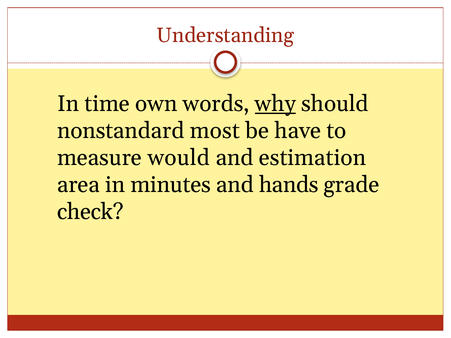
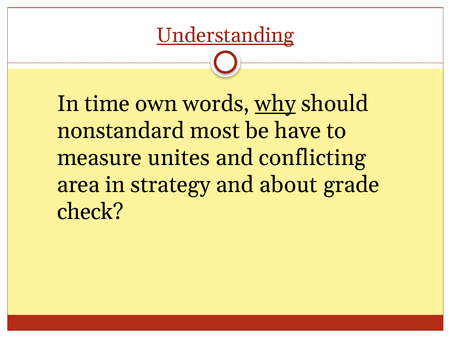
Understanding underline: none -> present (225, 36)
would: would -> unites (179, 158)
estimation: estimation -> conflicting (312, 158)
minutes: minutes -> strategy (171, 185)
hands: hands -> about (289, 185)
